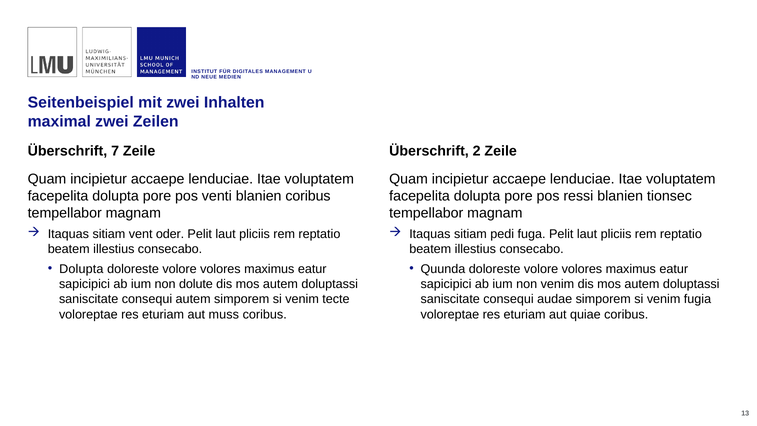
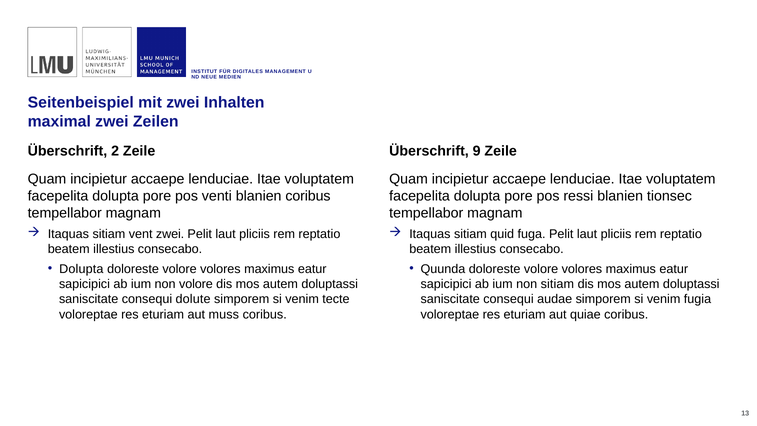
7: 7 -> 2 (115, 151)
2: 2 -> 9 (477, 151)
vent oder: oder -> zwei (170, 234)
pedi: pedi -> quid (502, 234)
non dolute: dolute -> volore (196, 284)
non venim: venim -> sitiam (557, 284)
consequi autem: autem -> dolute (193, 299)
